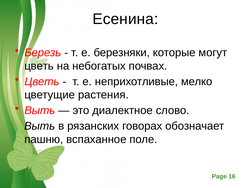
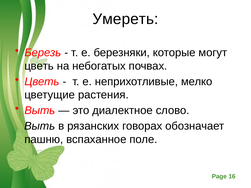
Есенина: Есенина -> Умереть (125, 19)
